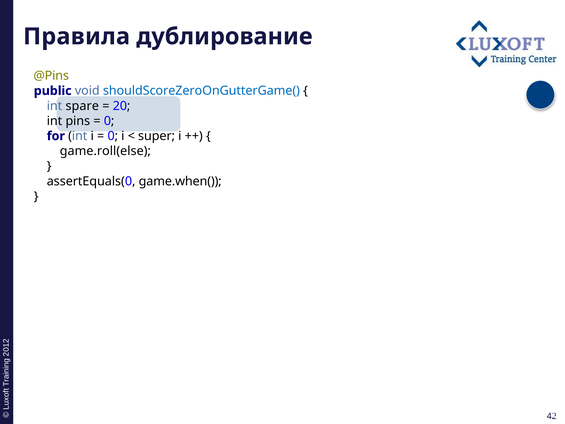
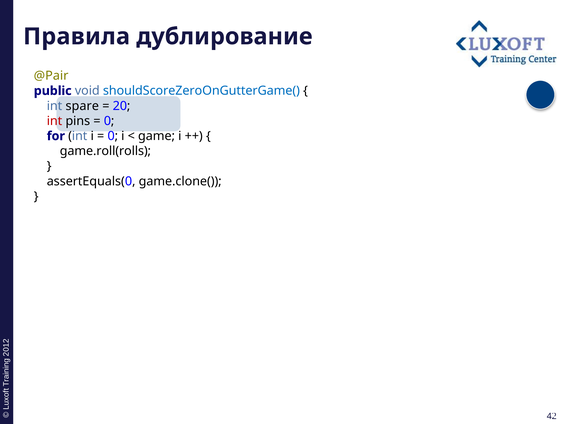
@Pins: @Pins -> @Pair (51, 76)
int colour: black -> red (55, 121)
super: super -> game (157, 136)
game.roll(else: game.roll(else -> game.roll(rolls (105, 151)
game.when(: game.when( -> game.clone( (180, 181)
